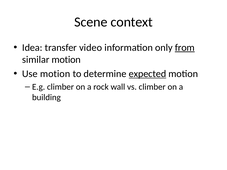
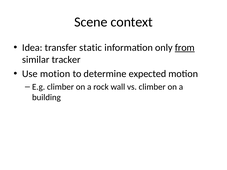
video: video -> static (91, 48)
similar motion: motion -> tracker (66, 60)
expected underline: present -> none (147, 74)
